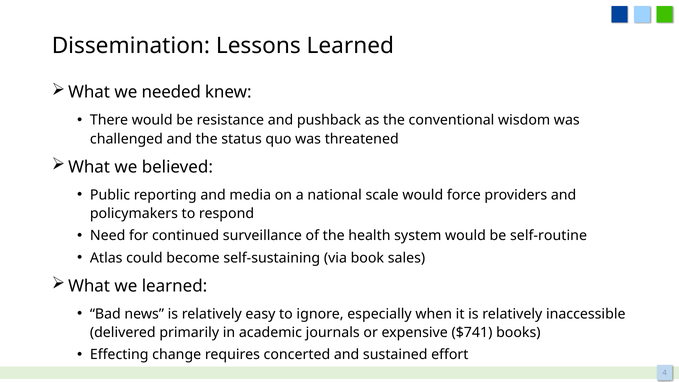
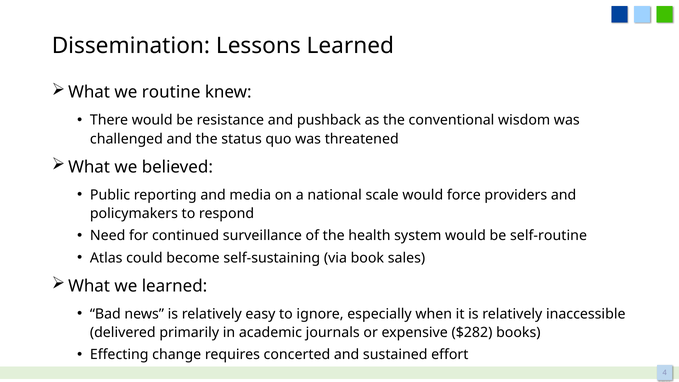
needed: needed -> routine (171, 92)
$741: $741 -> $282 (472, 332)
